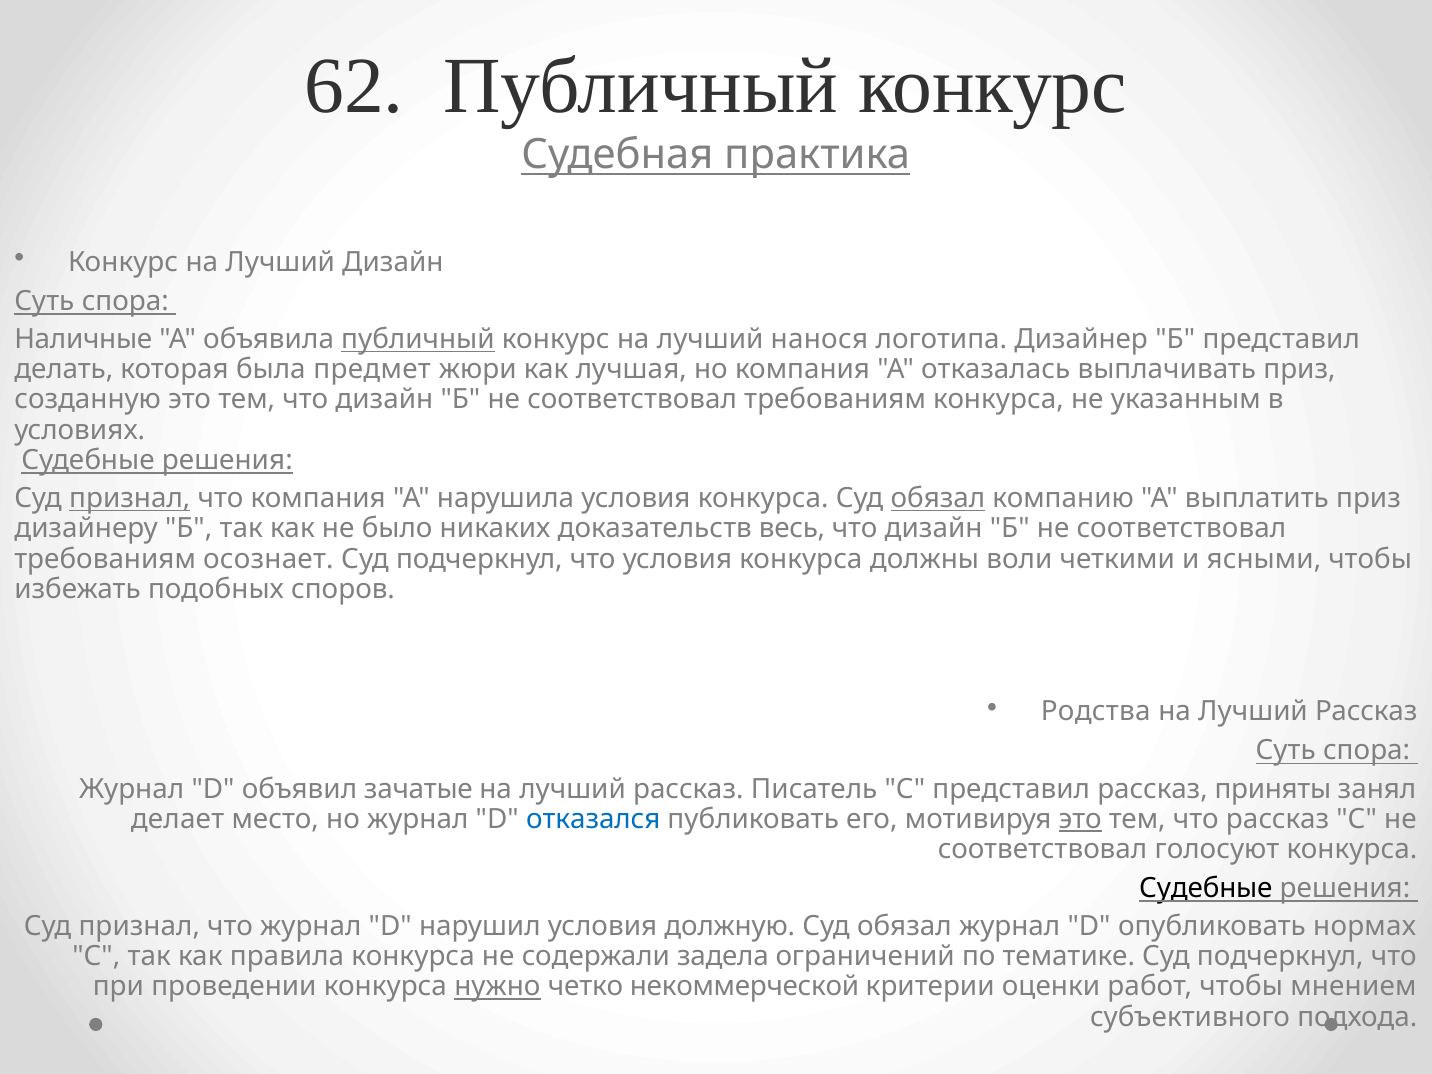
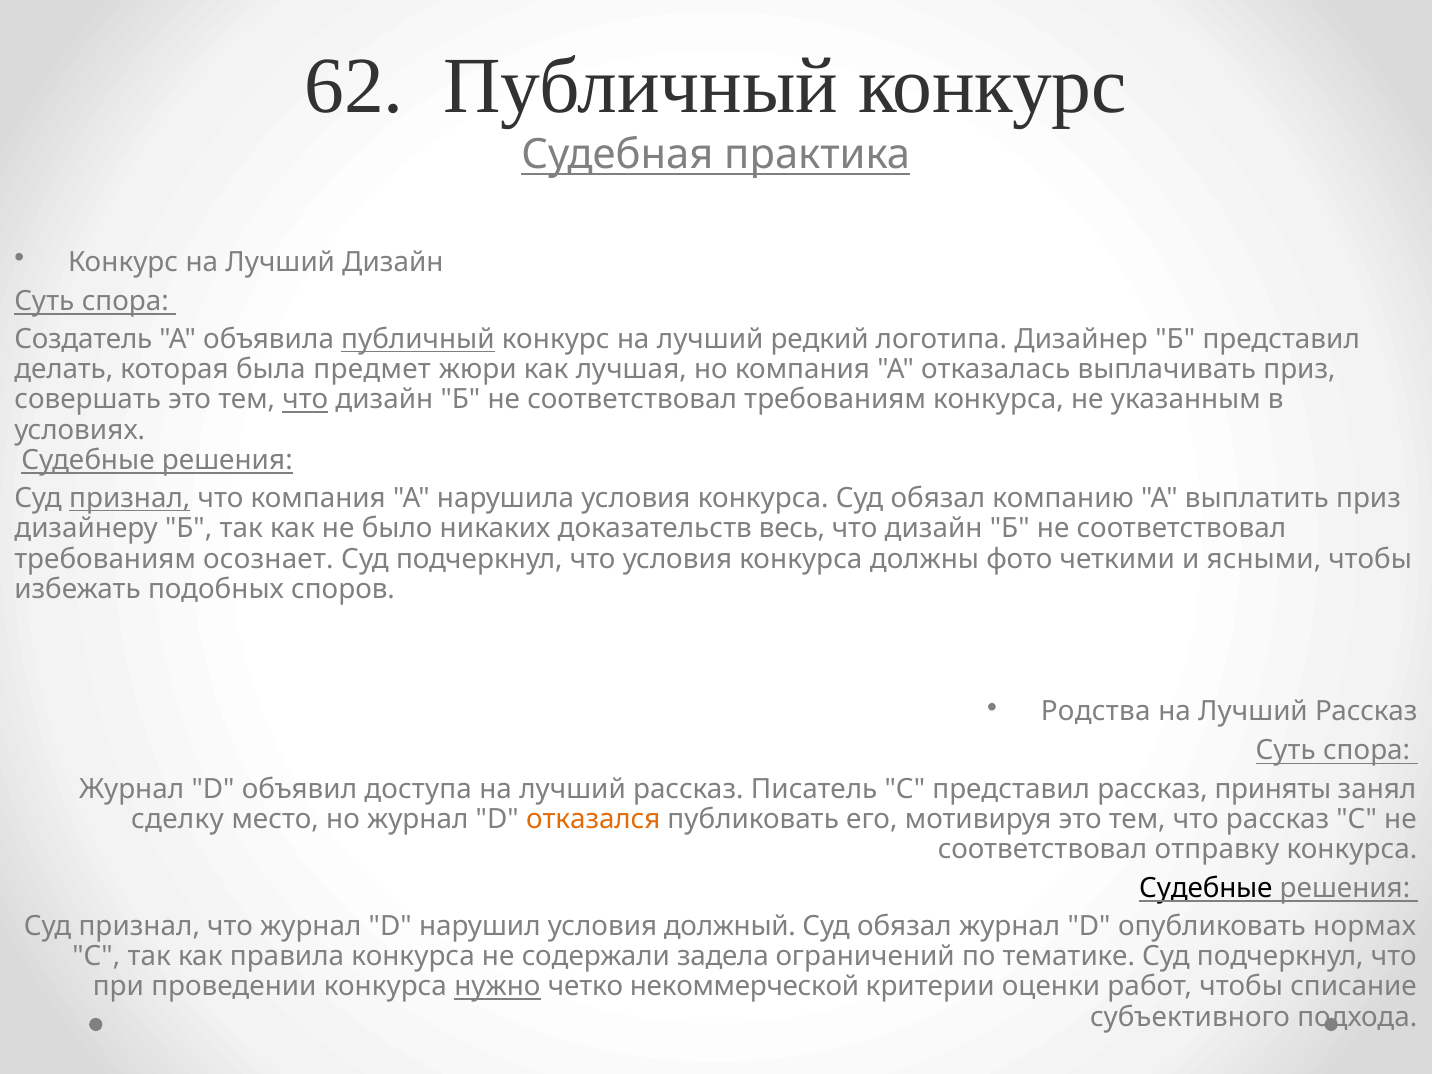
Наличные: Наличные -> Создатель (83, 340)
нанося: нанося -> редкий (820, 340)
созданную: созданную -> совершать (88, 400)
что underline: none -> present (305, 400)
обязал underline: present -> none (938, 499)
воли: воли -> фото (1019, 559)
зачатые: зачатые -> доступа (418, 789)
делает: делает -> сделку (177, 819)
отказался colour: blue -> orange (593, 819)
это underline: present -> none (1080, 819)
голосуют: голосуют -> отправку (1217, 849)
должную: должную -> должный (730, 927)
мнением: мнением -> списание (1353, 987)
